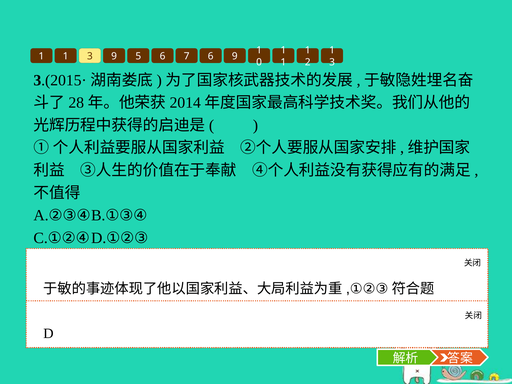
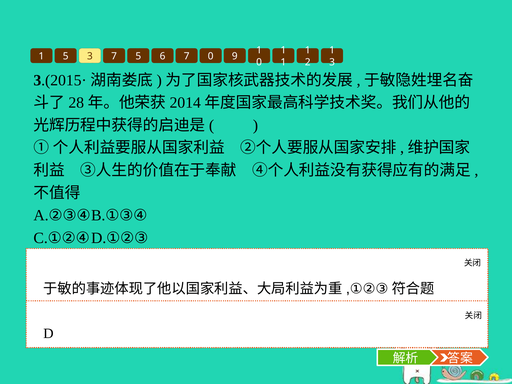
1: 1 -> 5 (66, 56)
3 9: 9 -> 7 (114, 56)
7 6: 6 -> 0 (211, 56)
